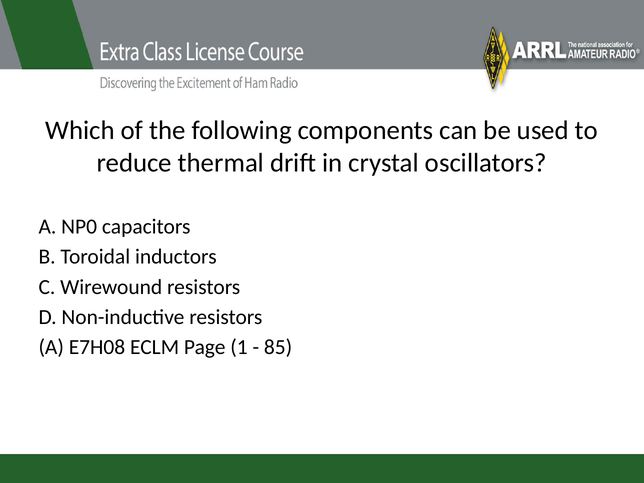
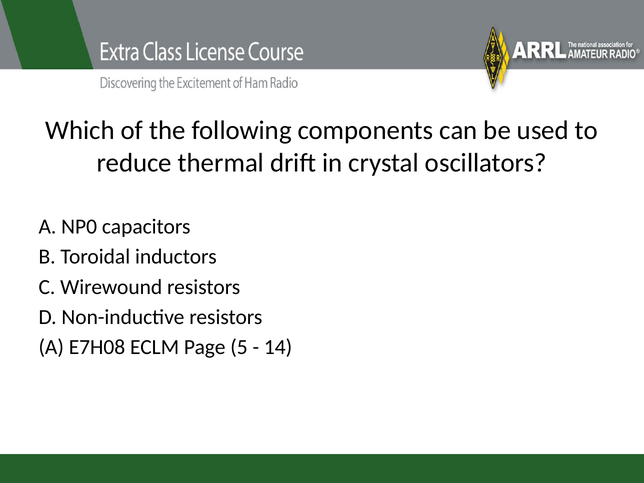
1: 1 -> 5 (239, 347)
85: 85 -> 14 (278, 347)
